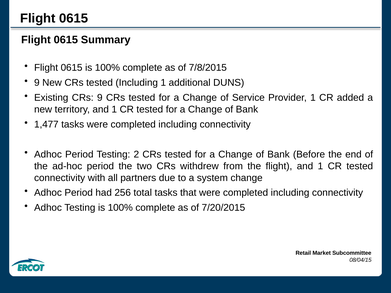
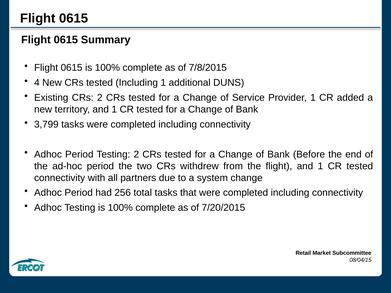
9: 9 -> 4 (37, 83)
CRs 9: 9 -> 2 (100, 98)
1,477: 1,477 -> 3,799 (46, 124)
